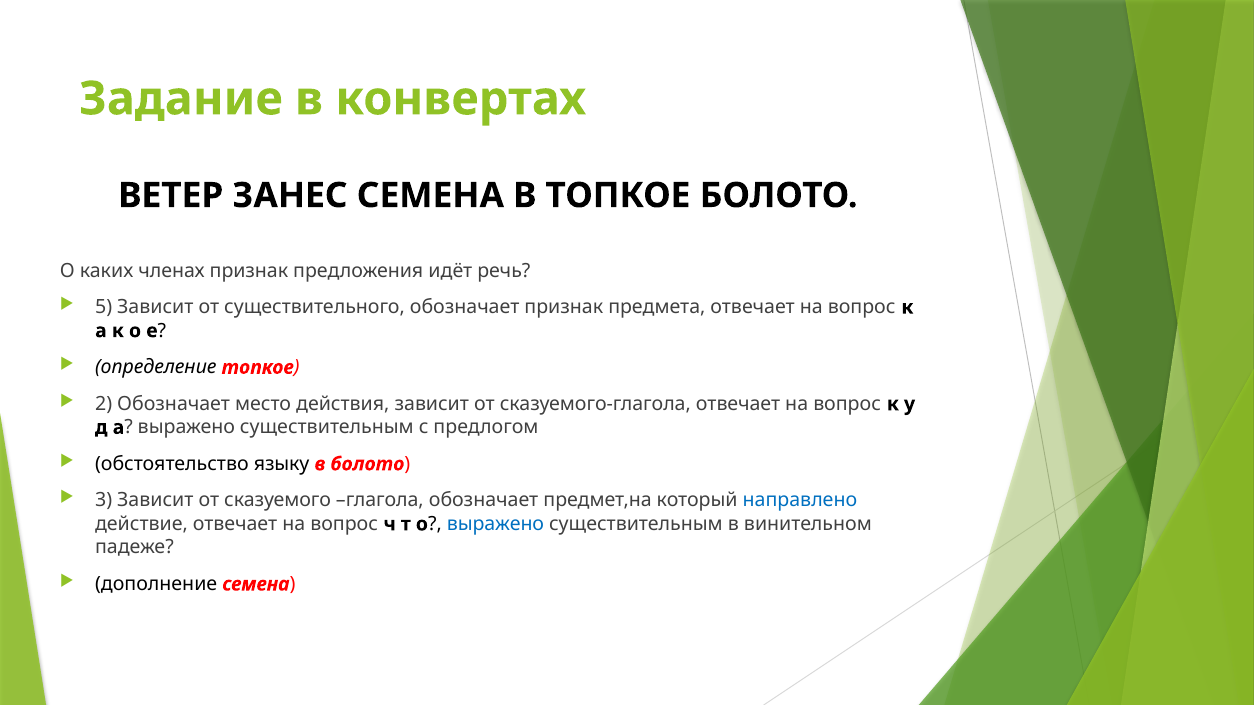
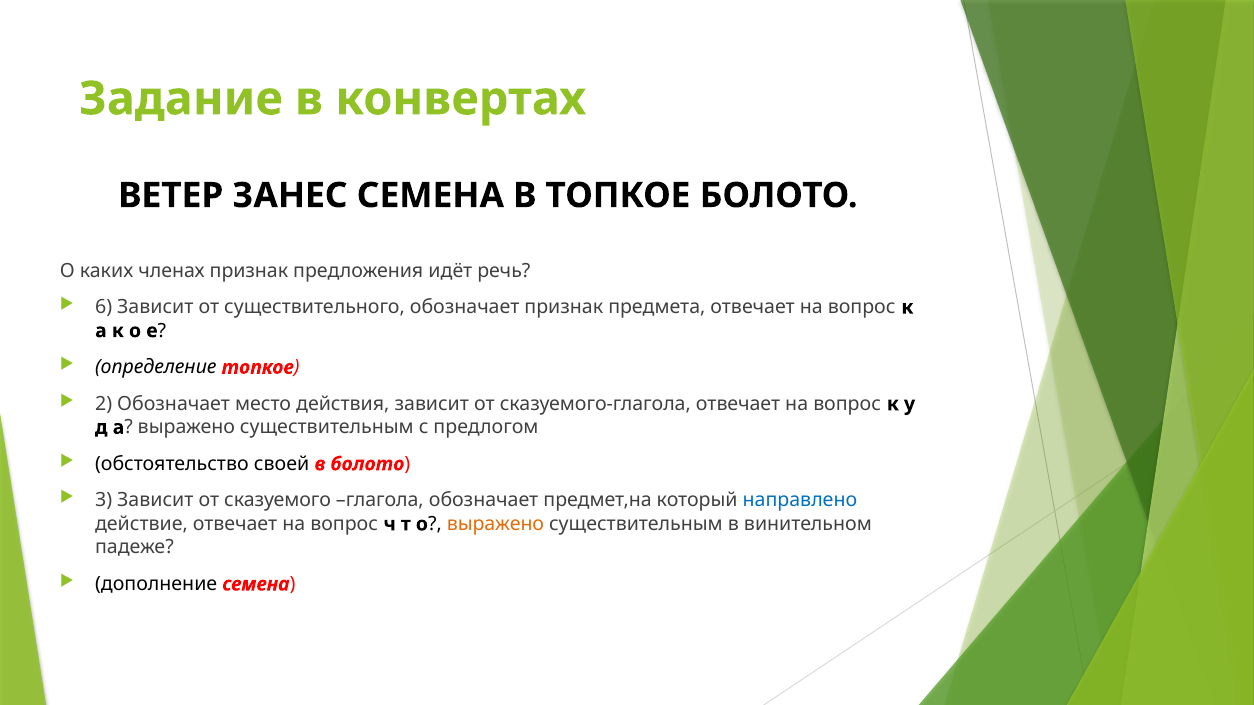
5: 5 -> 6 (104, 307)
языку: языку -> своей (282, 464)
выражено colour: blue -> orange (496, 524)
